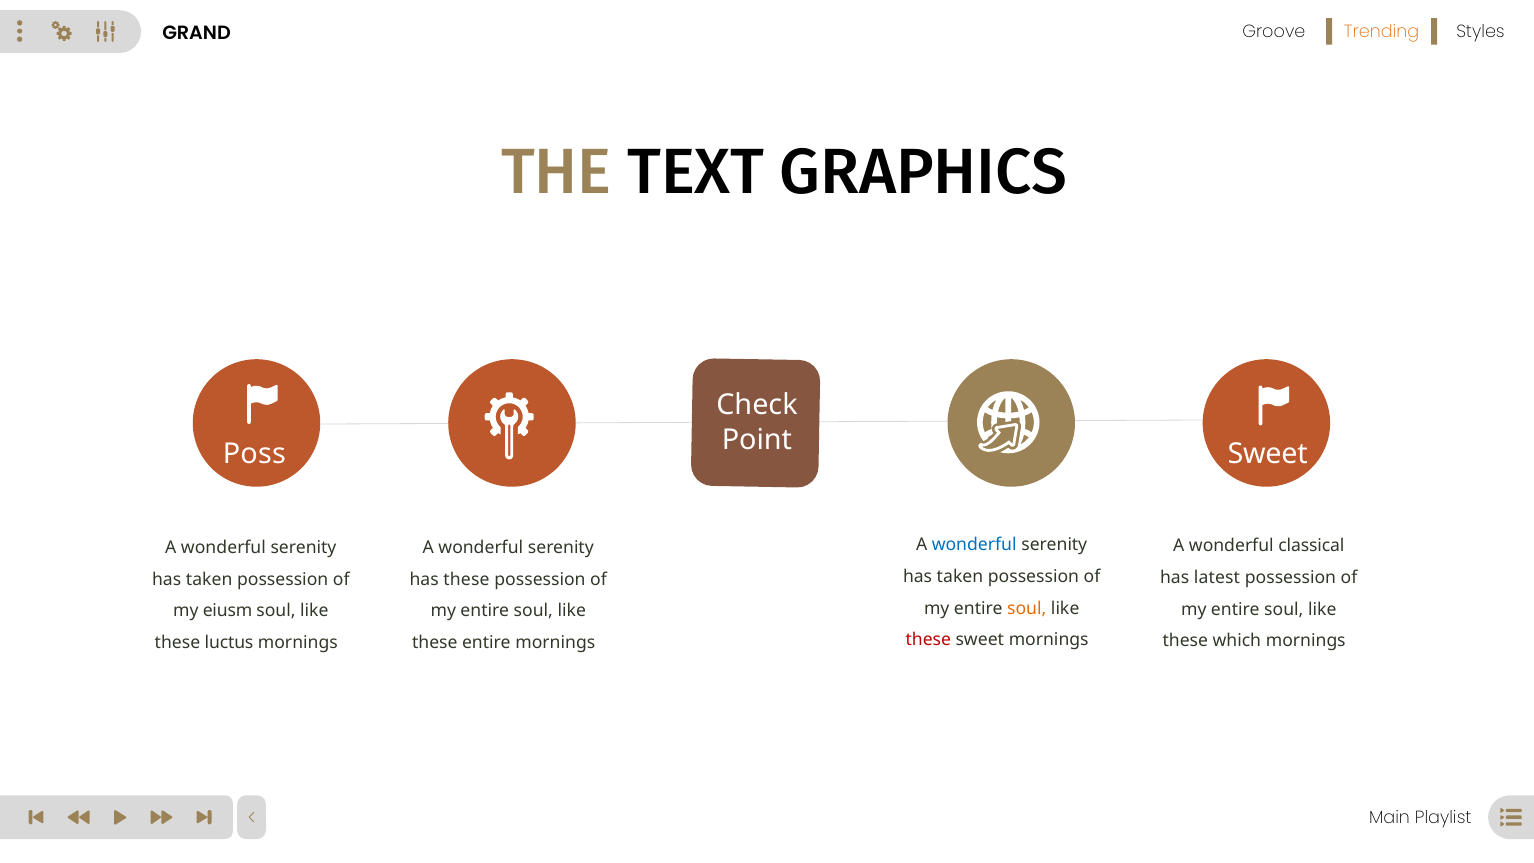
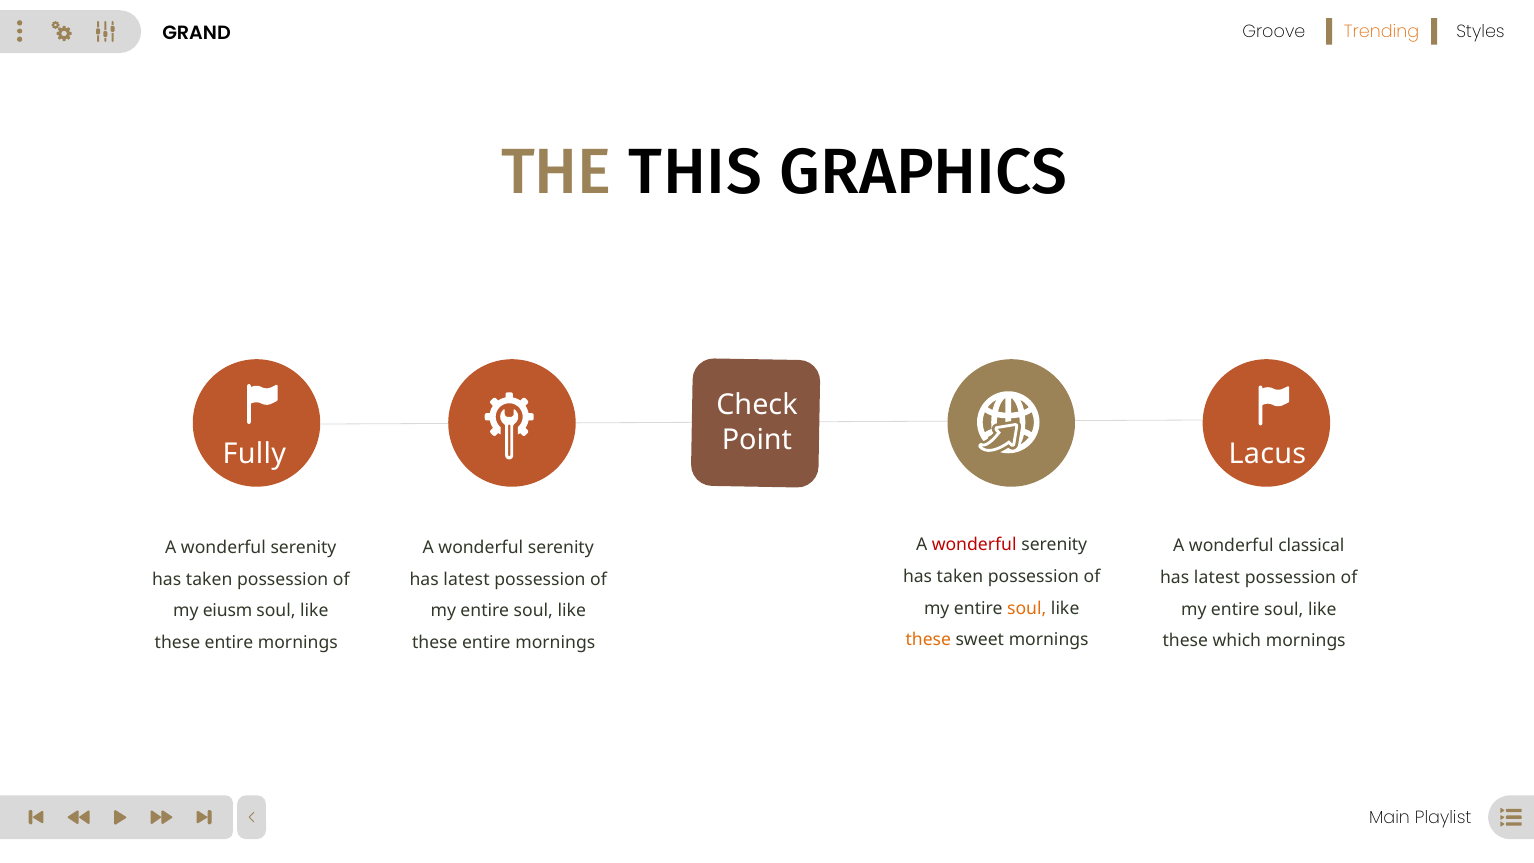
TEXT: TEXT -> THIS (695, 172)
Sweet: Sweet -> Lacus (1267, 454)
Poss: Poss -> Fully (254, 454)
wonderful colour: blue -> red (974, 545)
these: these -> latest (466, 579)
these colour: red -> orange (928, 640)
luctus: luctus -> entire (229, 642)
